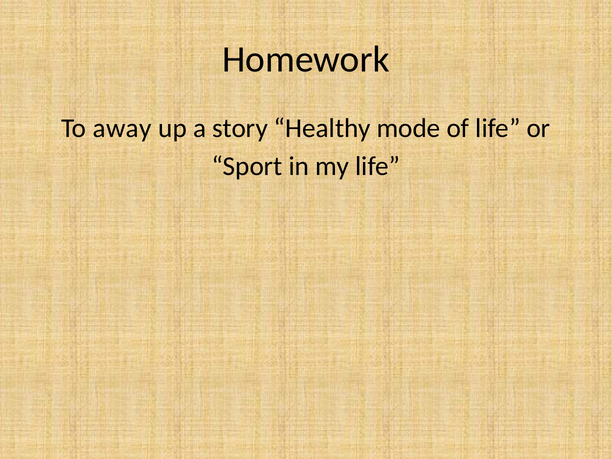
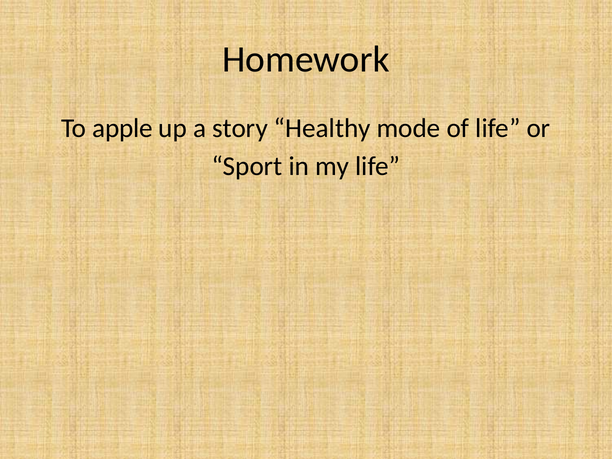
away: away -> apple (122, 128)
